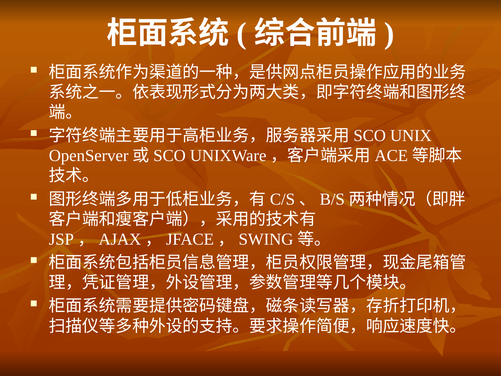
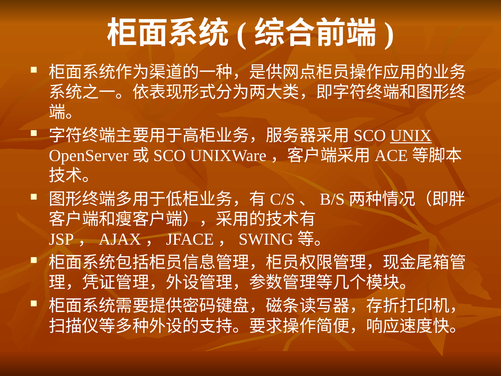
UNIX underline: none -> present (411, 136)
